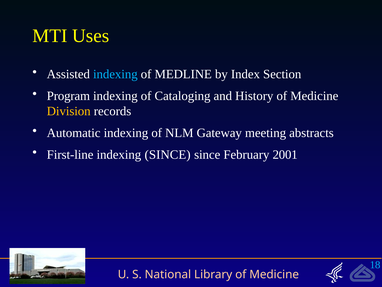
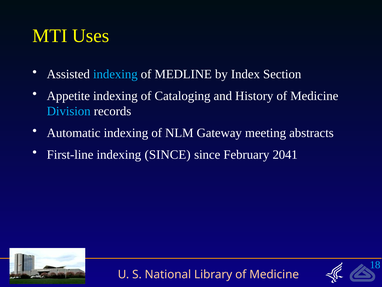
Program: Program -> Appetite (68, 96)
Division colour: yellow -> light blue (69, 111)
2001: 2001 -> 2041 (285, 154)
